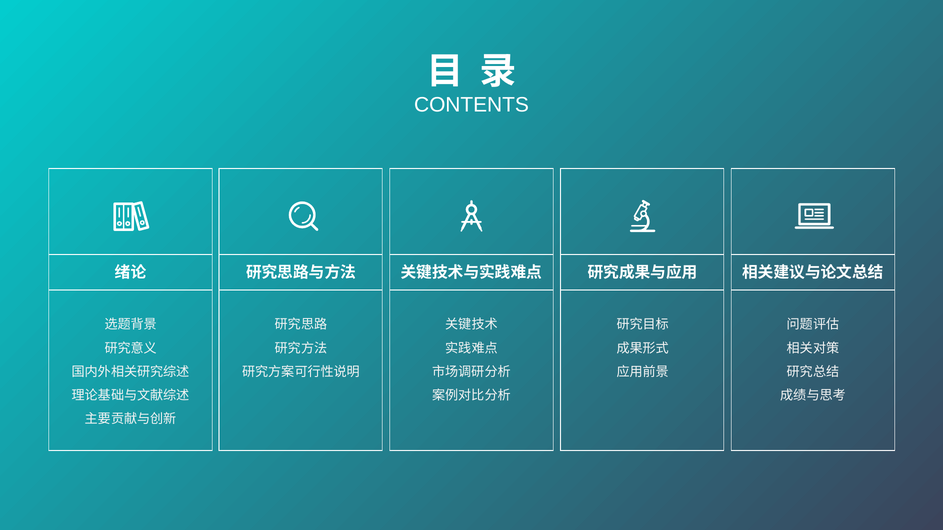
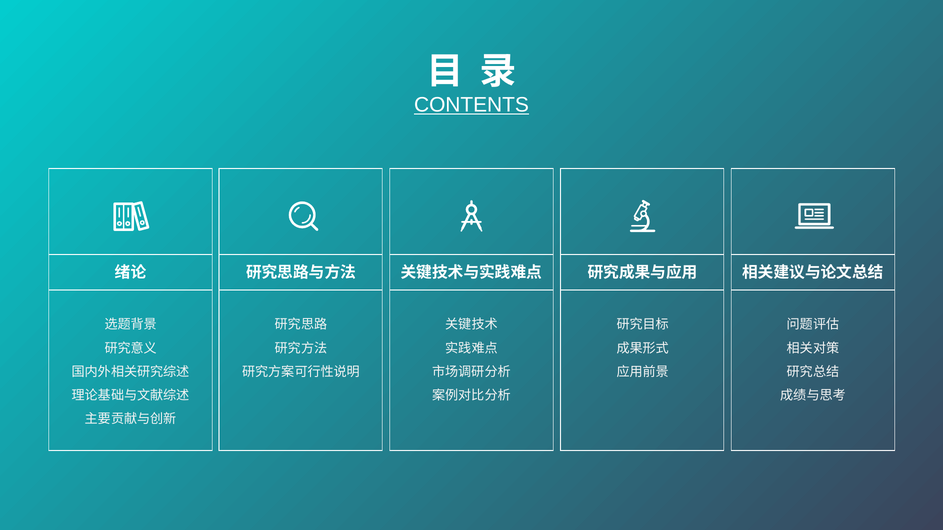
CONTENTS underline: none -> present (471, 105)
